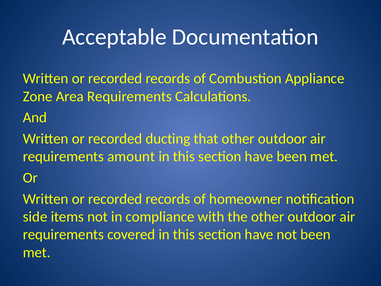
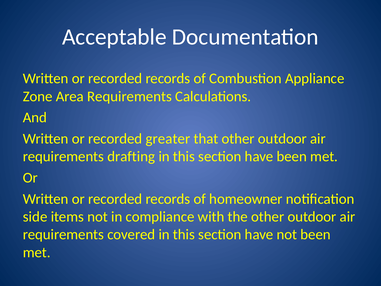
ducting: ducting -> greater (168, 139)
amount: amount -> drafting (131, 156)
